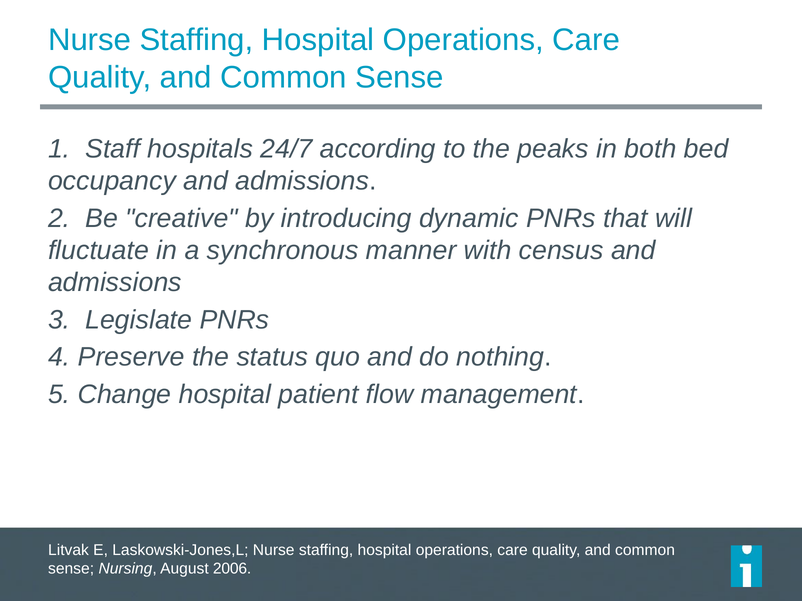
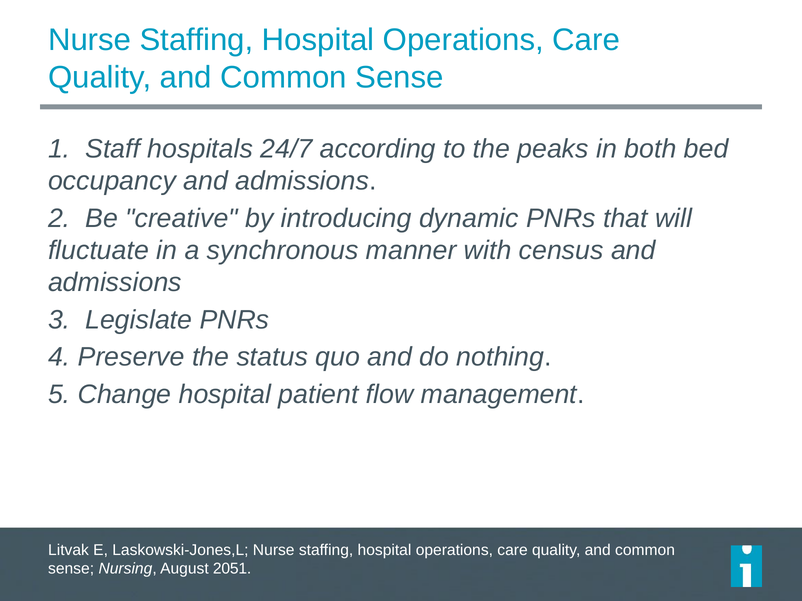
2006: 2006 -> 2051 (232, 569)
